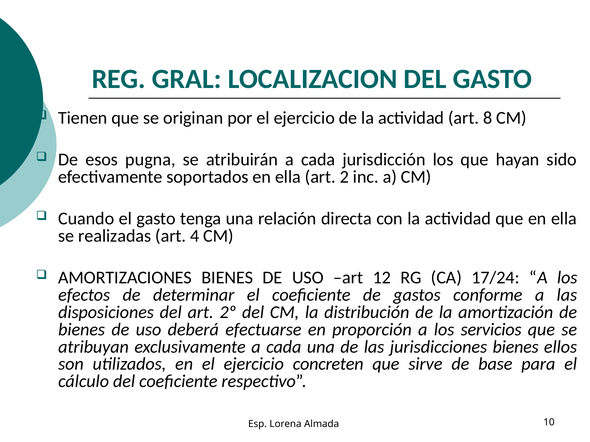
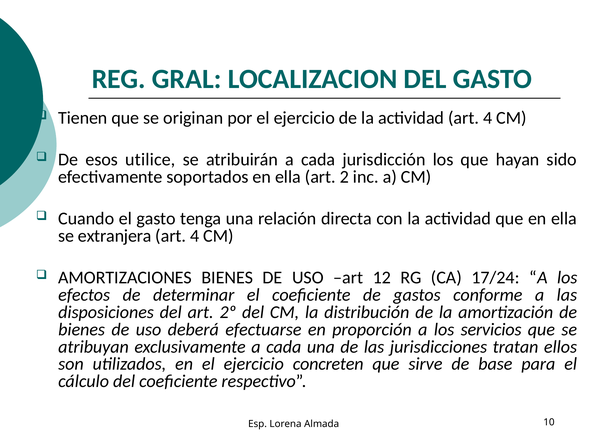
actividad art 8: 8 -> 4 (488, 118)
pugna: pugna -> utilice (150, 160)
realizadas: realizadas -> extranjera (115, 236)
jurisdicciones bienes: bienes -> tratan (516, 347)
